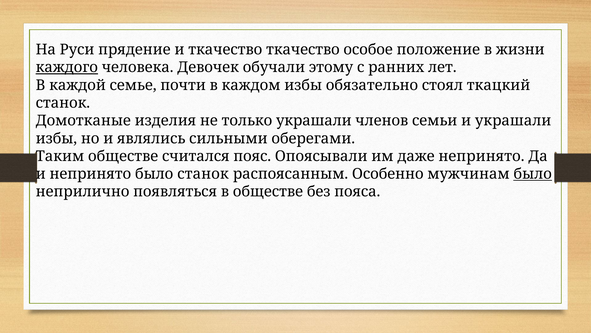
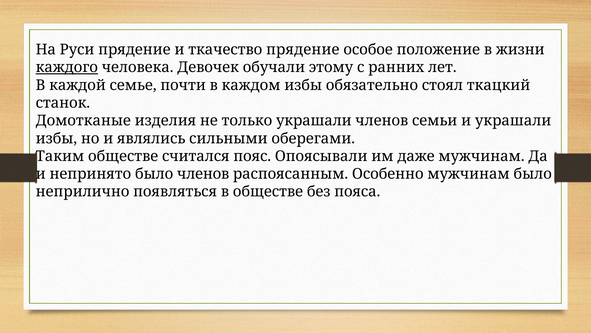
ткачество ткачество: ткачество -> прядение (303, 50)
даже непринято: непринято -> мужчинам (481, 156)
было станок: станок -> членов (203, 174)
было underline: present -> none (533, 174)
